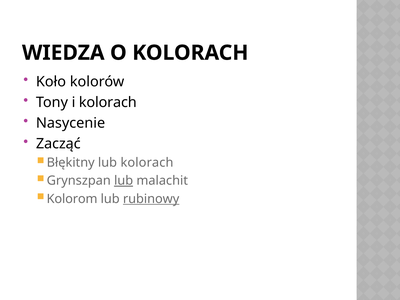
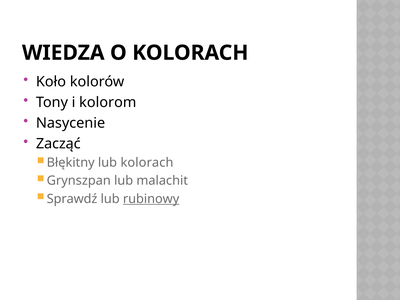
i kolorach: kolorach -> kolorom (108, 102)
lub underline: present -> none (124, 181)
Kolorom: Kolorom -> Sprawdź (72, 199)
